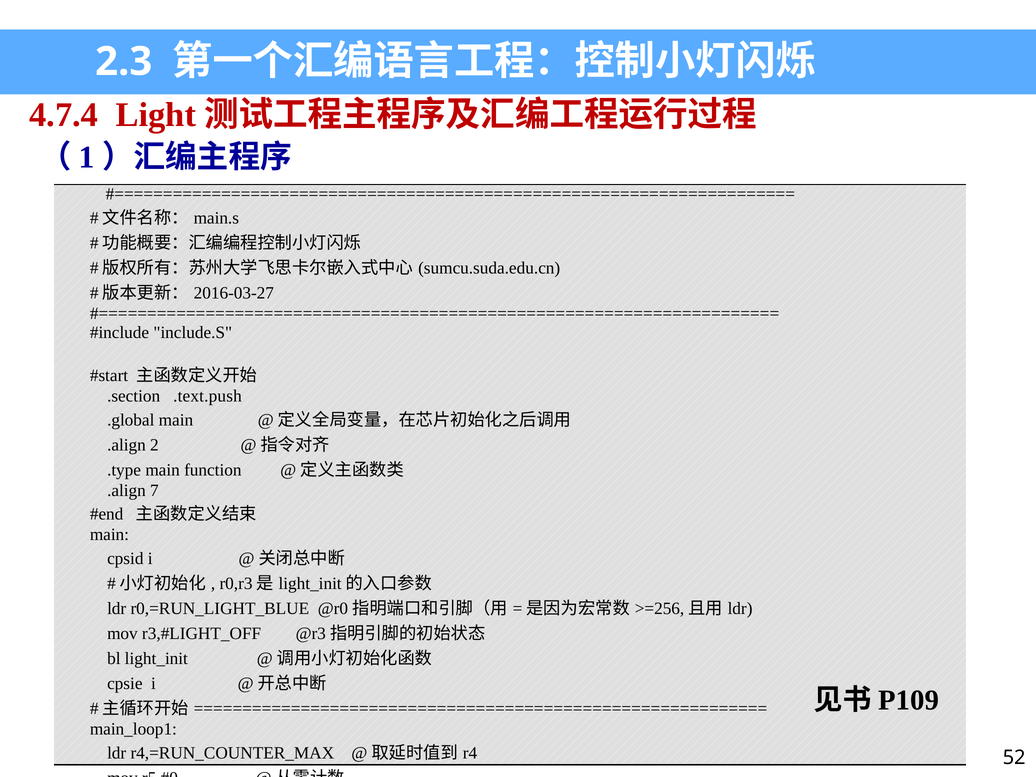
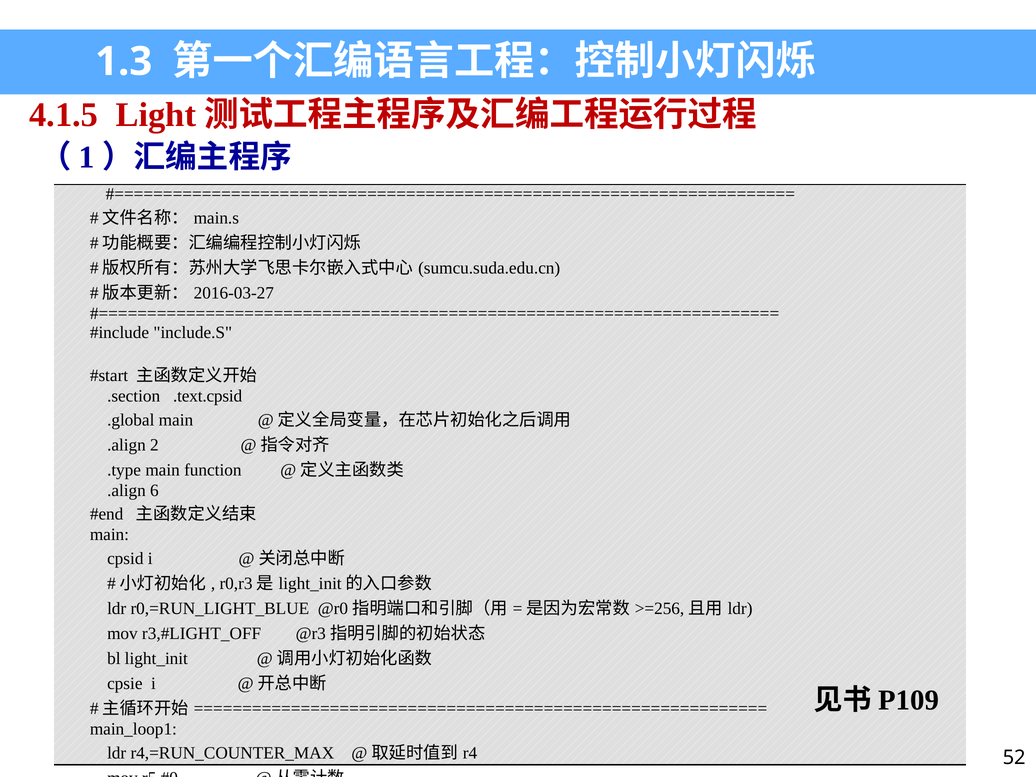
2.3: 2.3 -> 1.3 (124, 62)
4.7.4: 4.7.4 -> 4.1.5 (64, 115)
.text.push: .text.push -> .text.cpsid (208, 396)
7: 7 -> 6 (154, 490)
